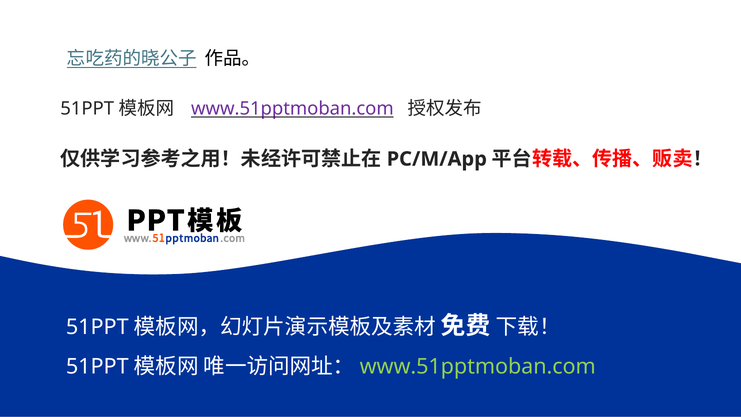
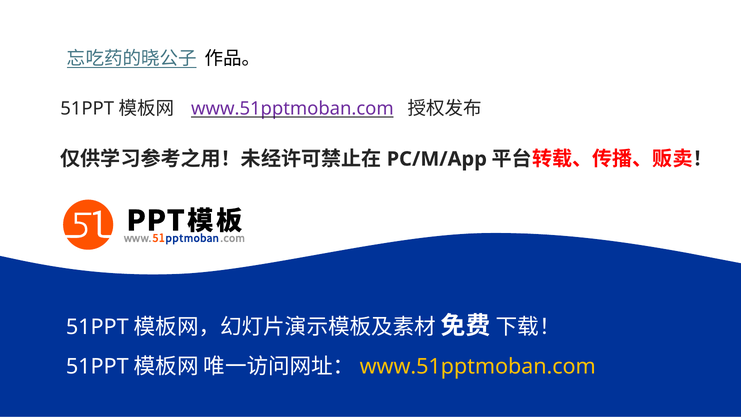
www.51pptmoban.com colour: light green -> yellow (478, 366)
